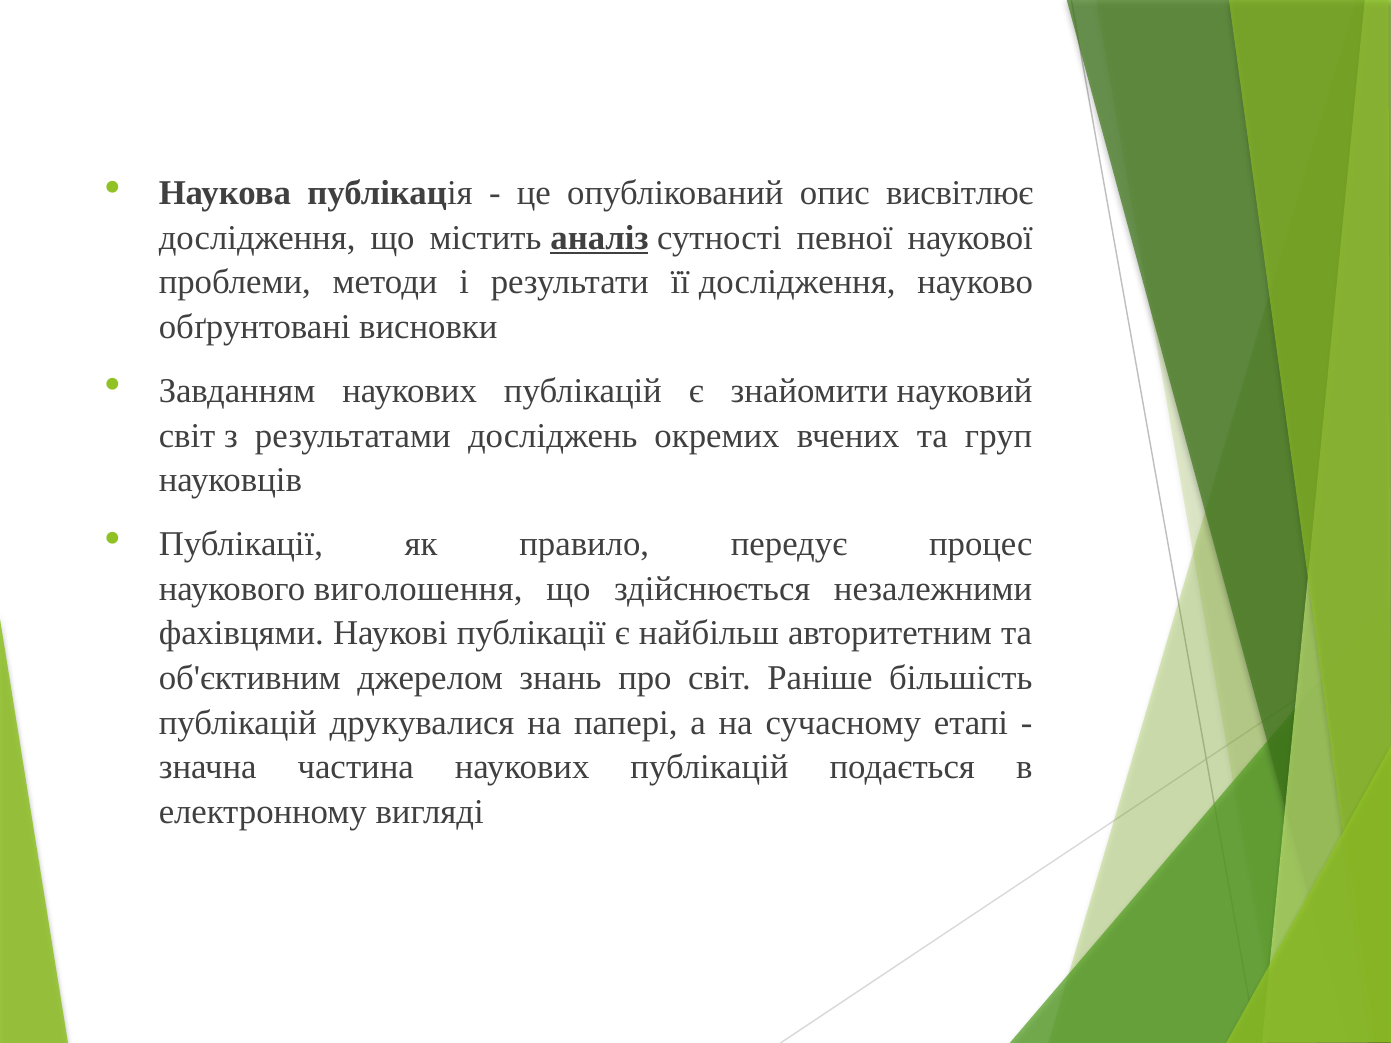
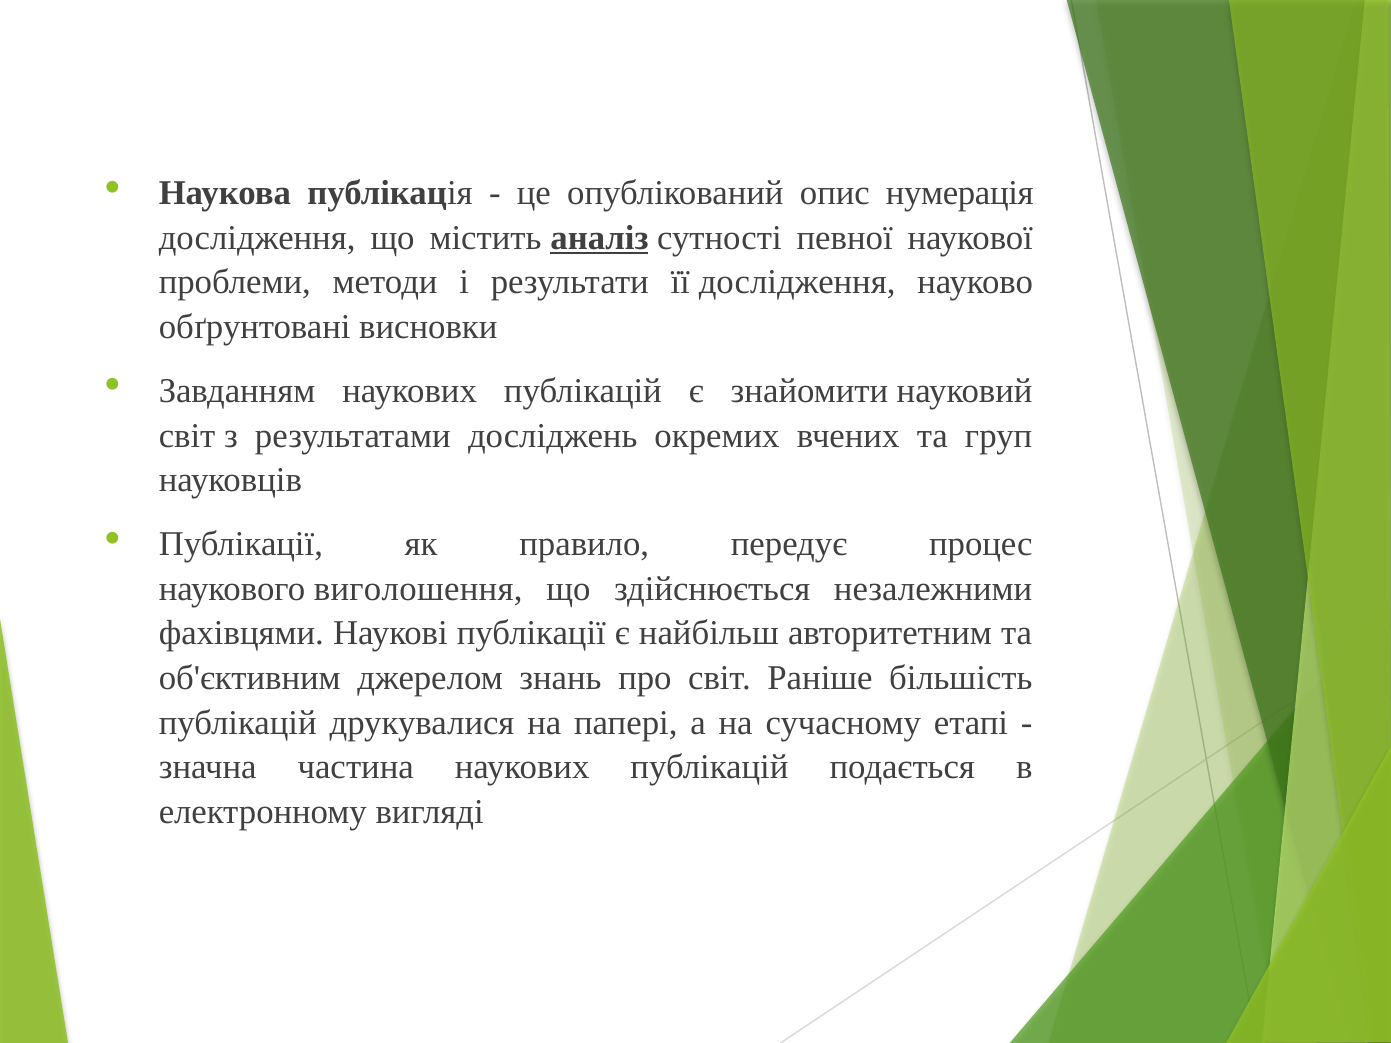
висвітлює: висвітлює -> нумерація (960, 193)
